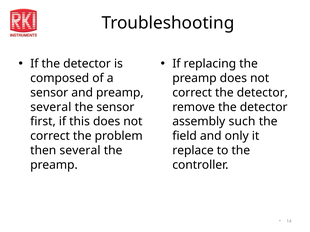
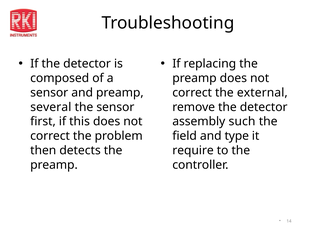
correct the detector: detector -> external (262, 93)
only: only -> type (237, 136)
then several: several -> detects (80, 151)
replace: replace -> require (193, 151)
